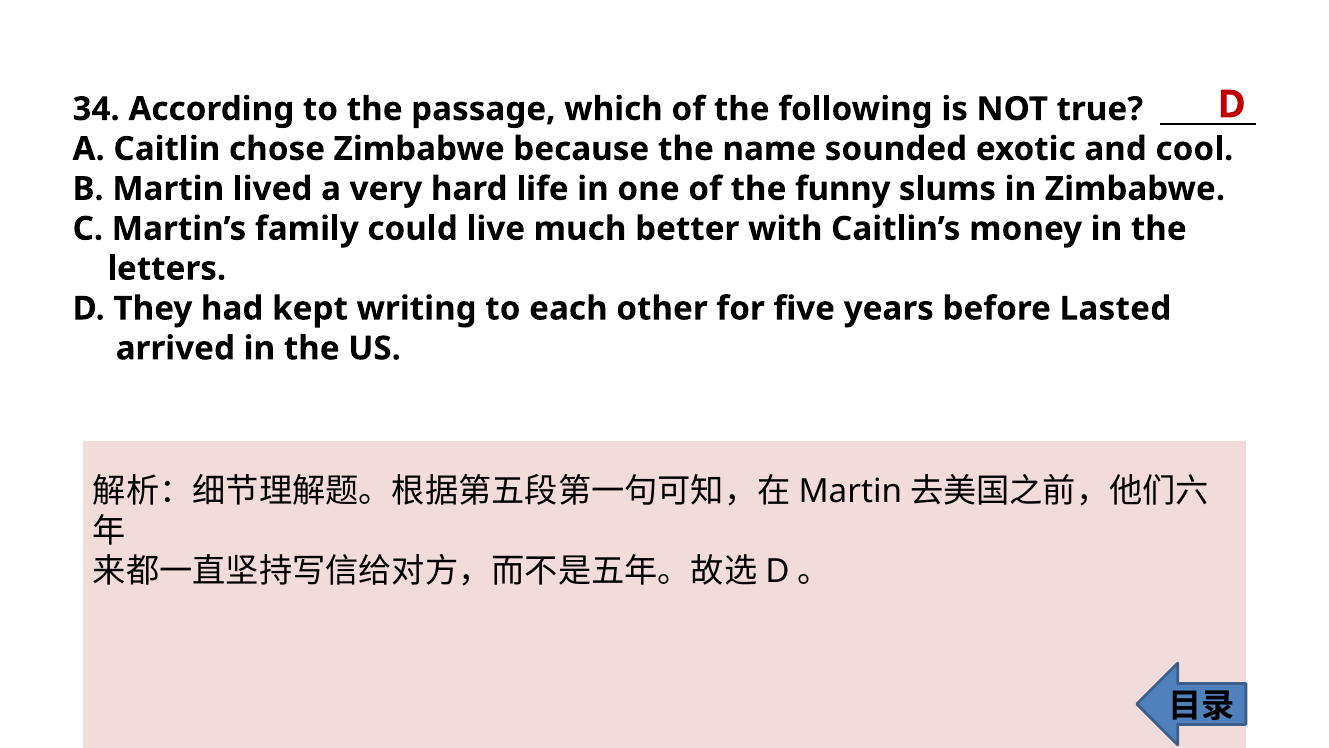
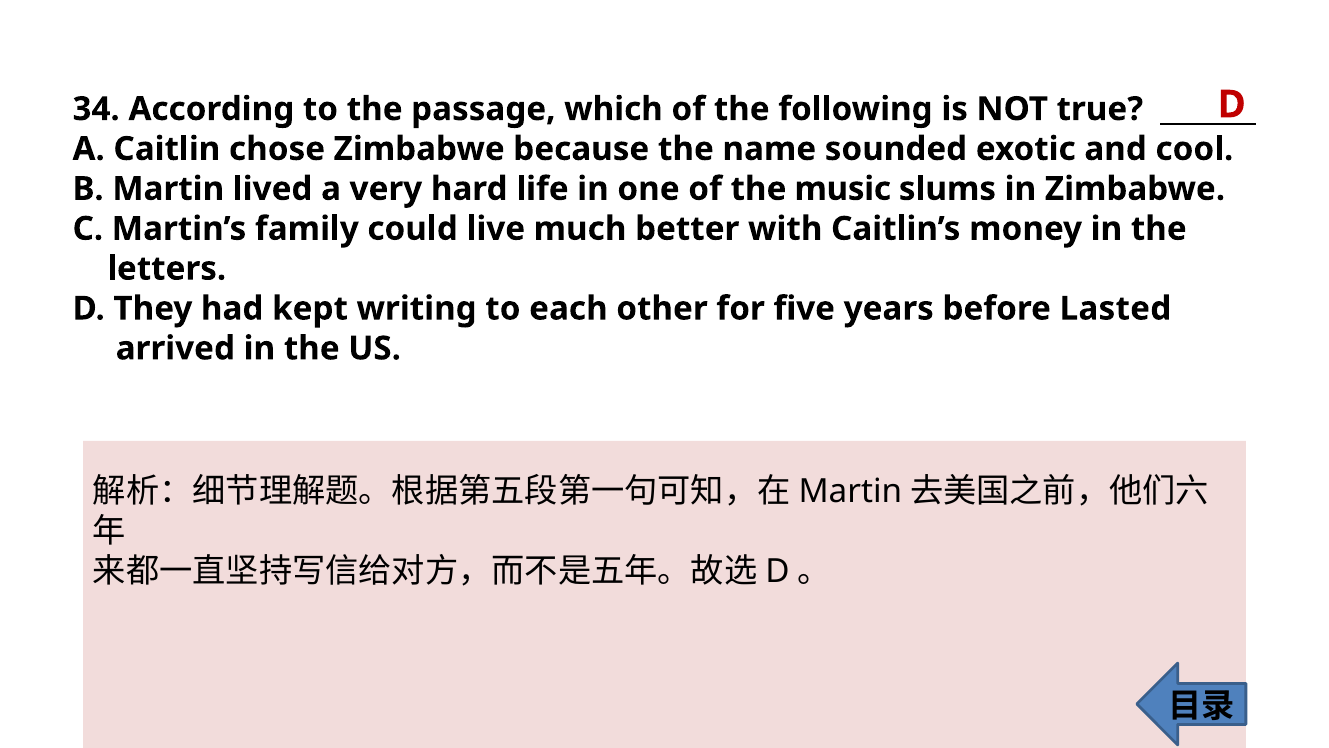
funny: funny -> music (843, 189)
